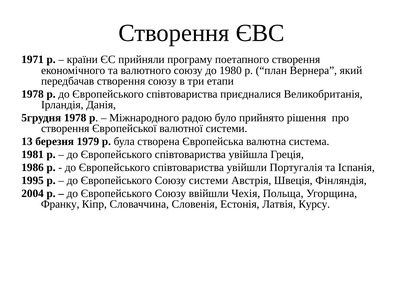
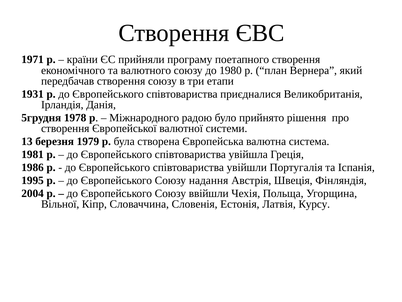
1978: 1978 -> 1931 (33, 94)
Союзу системи: системи -> надання (209, 180)
Франку: Франку -> Вільної (60, 204)
